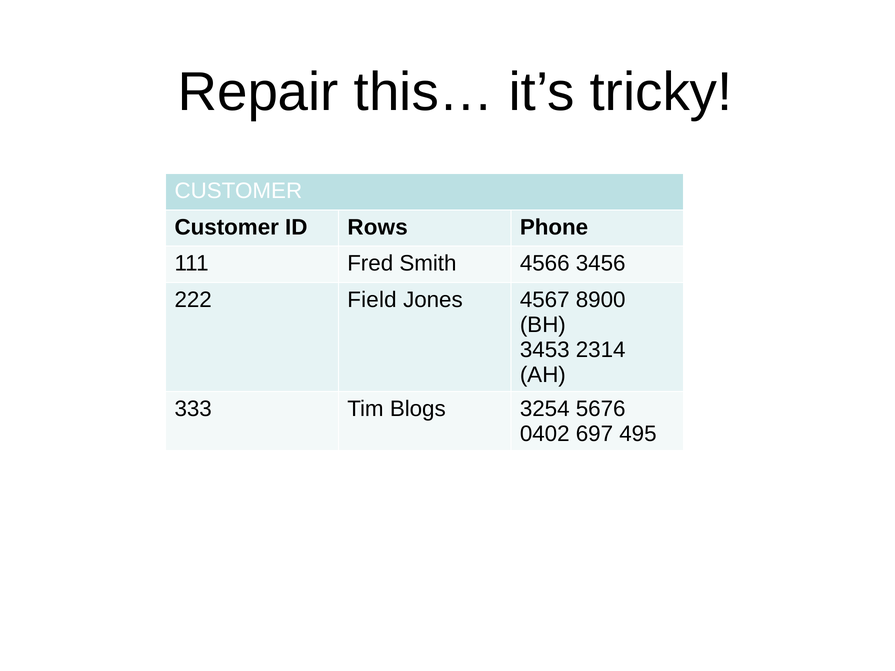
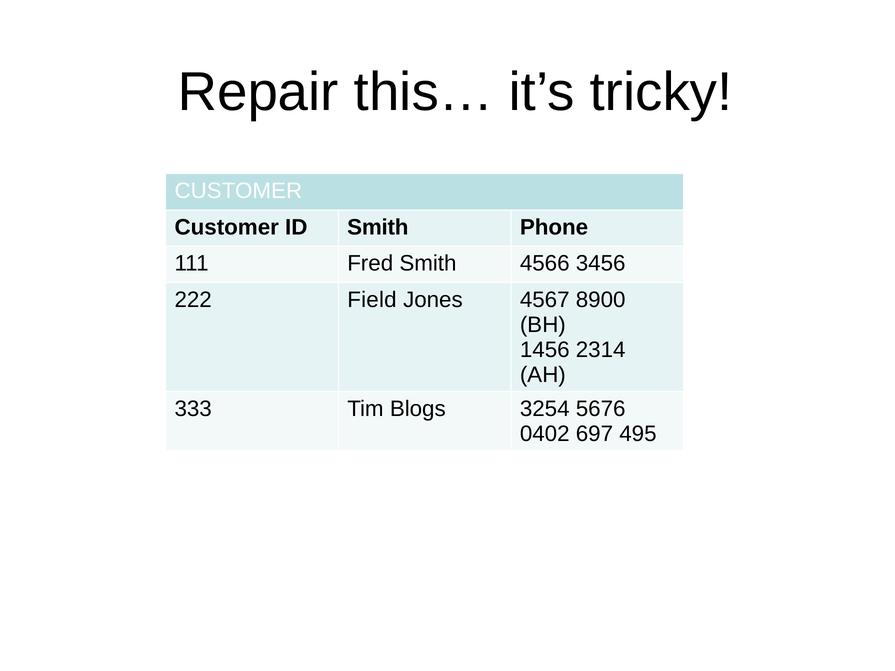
ID Rows: Rows -> Smith (378, 227)
3453: 3453 -> 1456 (545, 350)
